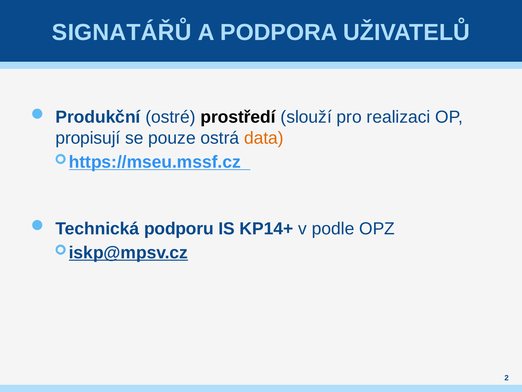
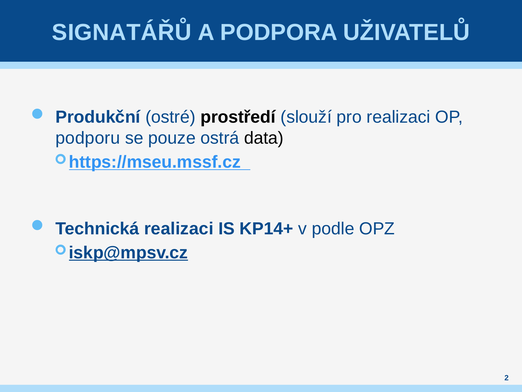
propisují: propisují -> podporu (88, 138)
data colour: orange -> black (264, 138)
Technická podporu: podporu -> realizaci (179, 228)
